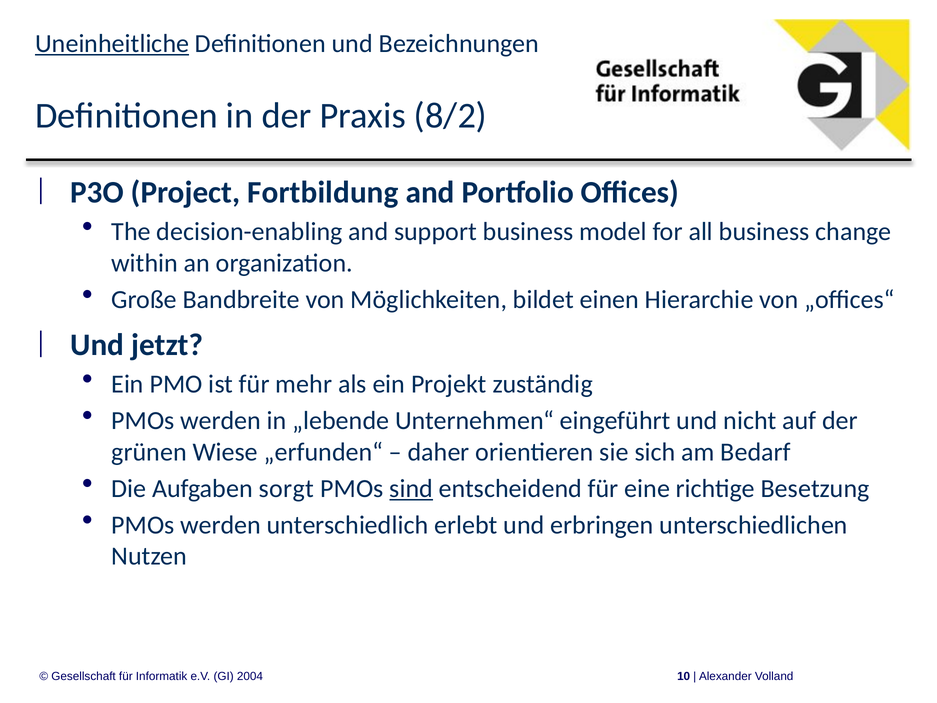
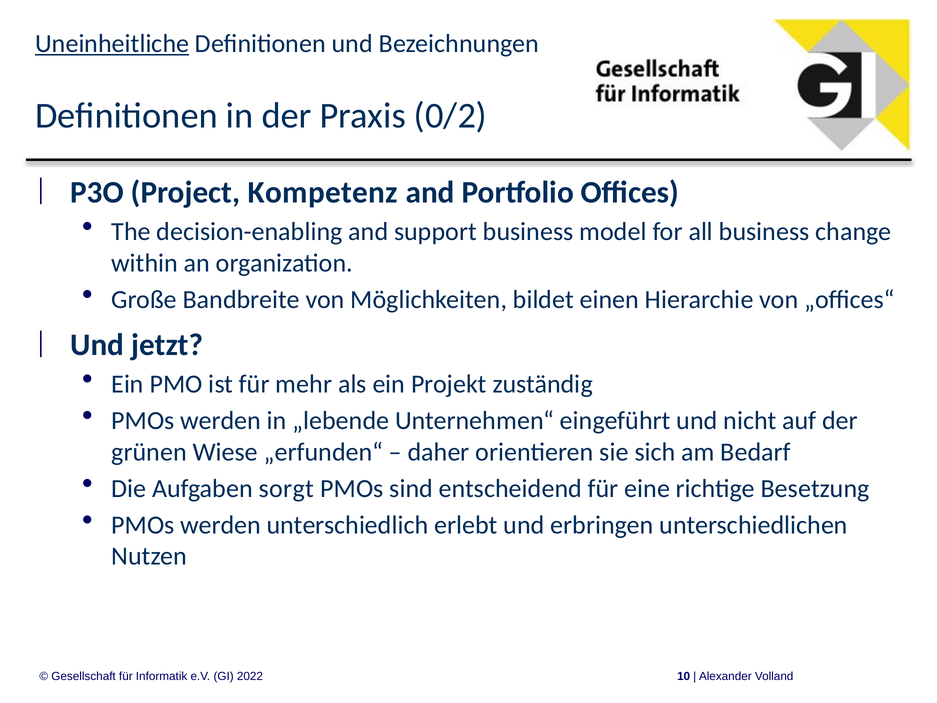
8/2: 8/2 -> 0/2 (451, 116)
Fortbildung: Fortbildung -> Kompetenz (323, 193)
sind underline: present -> none (411, 488)
2004: 2004 -> 2022 (250, 676)
